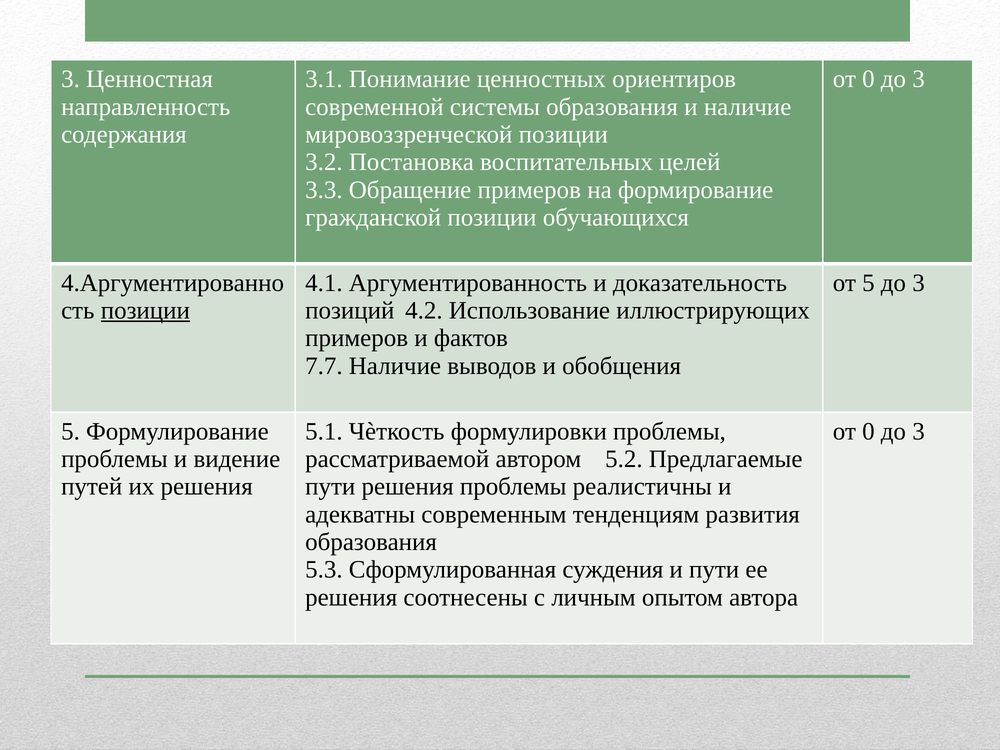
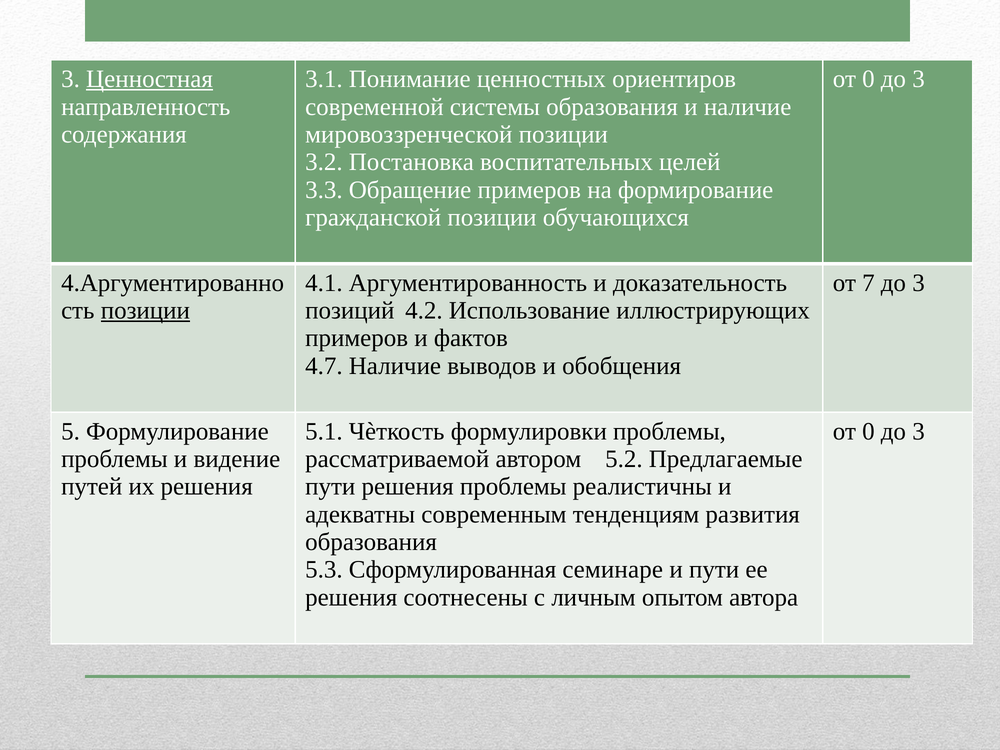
Ценностная underline: none -> present (150, 79)
от 5: 5 -> 7 (868, 283)
7.7: 7.7 -> 4.7 (324, 366)
суждения: суждения -> семинаре (613, 570)
